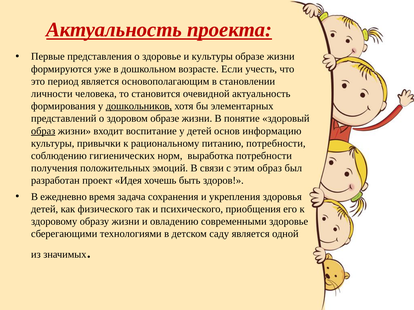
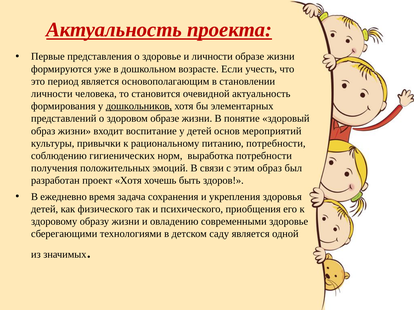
и культуры: культуры -> личности (212, 57)
образ underline: present -> none (43, 131)
информацию: информацию -> мероприятий (272, 131)
проект Идея: Идея -> Хотя (128, 181)
